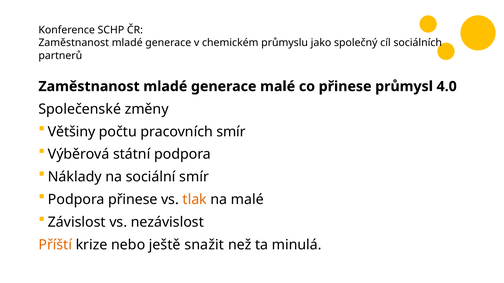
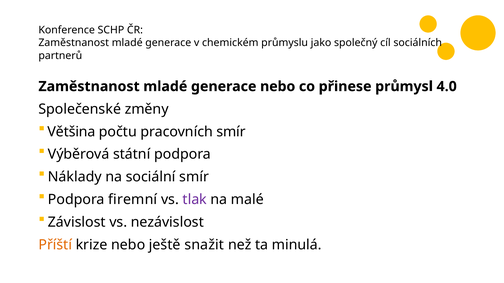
generace malé: malé -> nebo (278, 87)
Většiny: Většiny -> Většina (72, 132)
Podpora přinese: přinese -> firemní (133, 200)
tlak colour: orange -> purple (195, 200)
